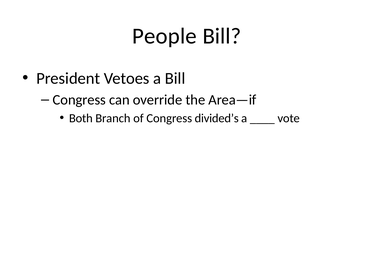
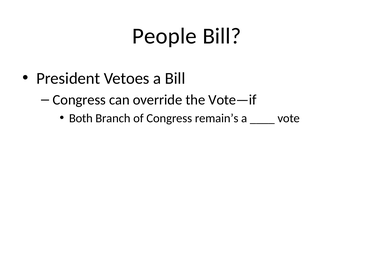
Area—if: Area—if -> Vote—if (232, 100)
divided’s: divided’s -> remain’s (217, 118)
